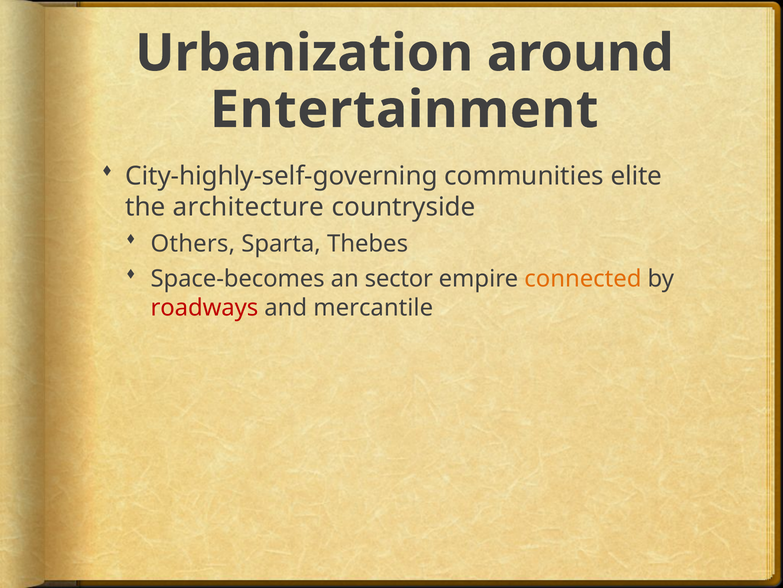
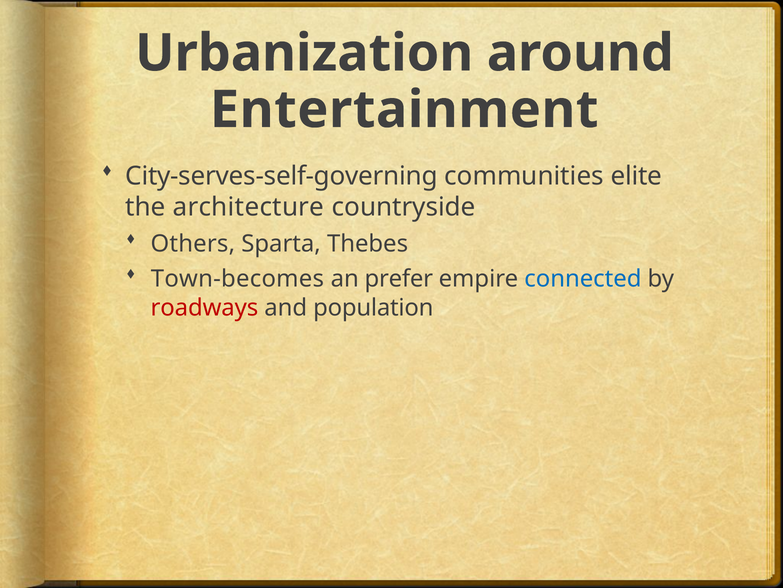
City-highly-self-governing: City-highly-self-governing -> City-serves-self-governing (282, 176)
Space-becomes: Space-becomes -> Town-becomes (237, 279)
sector: sector -> prefer (399, 279)
connected colour: orange -> blue (583, 279)
mercantile: mercantile -> population (373, 307)
